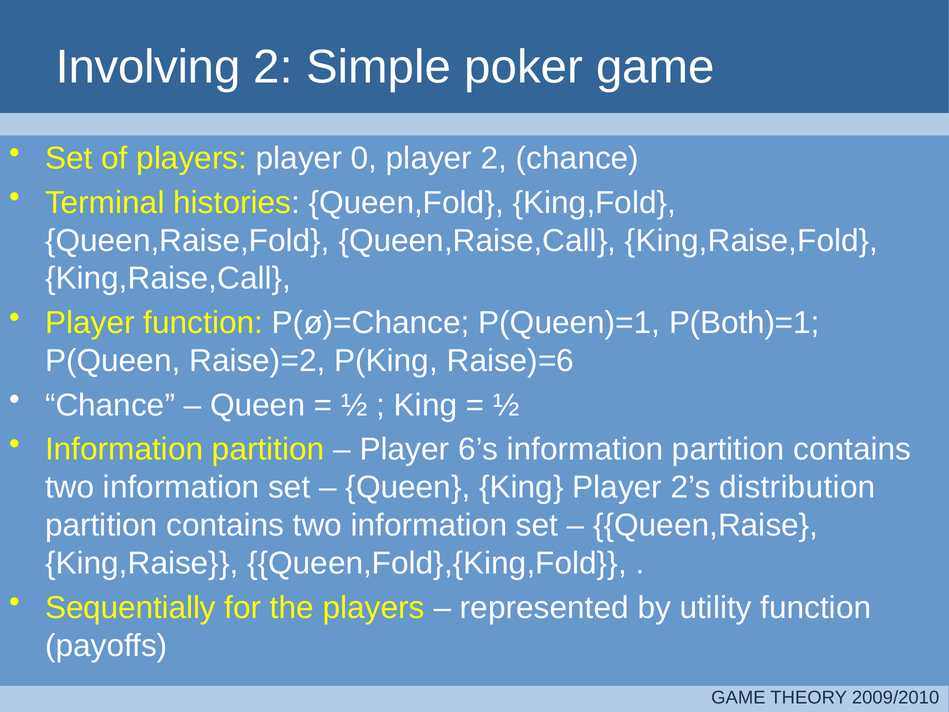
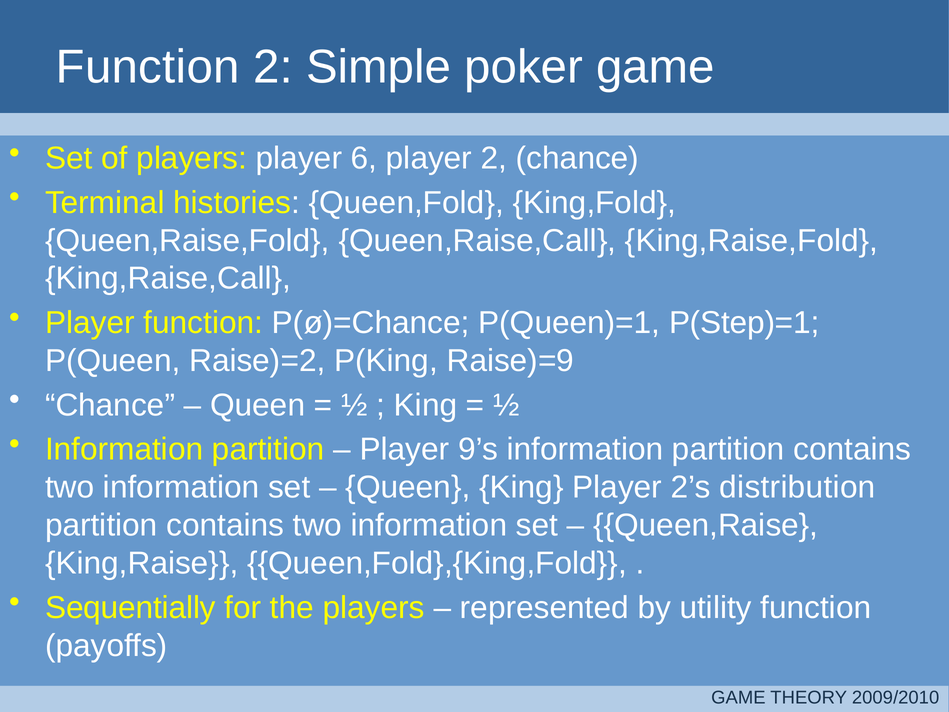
Involving: Involving -> Function (148, 67)
0: 0 -> 6 (364, 158)
P(Both)=1: P(Both)=1 -> P(Step)=1 (744, 323)
Raise)=6: Raise)=6 -> Raise)=9 (510, 361)
6’s: 6’s -> 9’s (478, 449)
